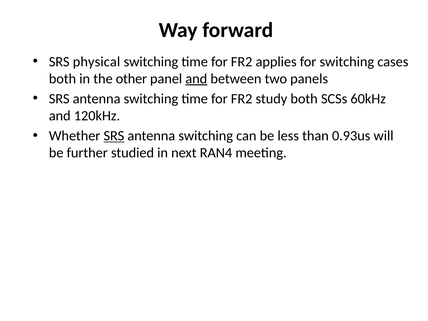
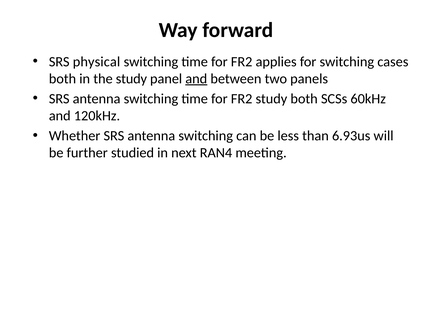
the other: other -> study (131, 79)
SRS underline: present -> none (114, 136)
0.93us: 0.93us -> 6.93us (351, 136)
